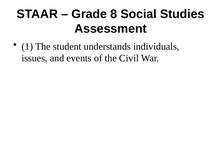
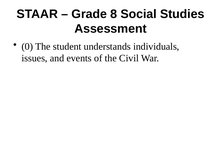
1: 1 -> 0 (27, 46)
